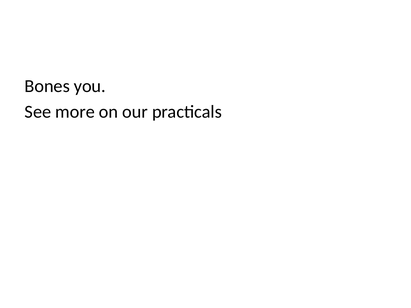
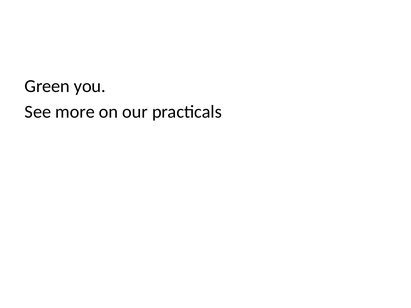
Bones: Bones -> Green (47, 86)
